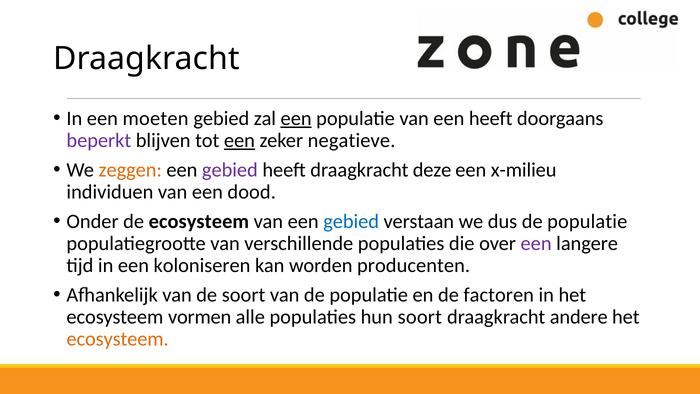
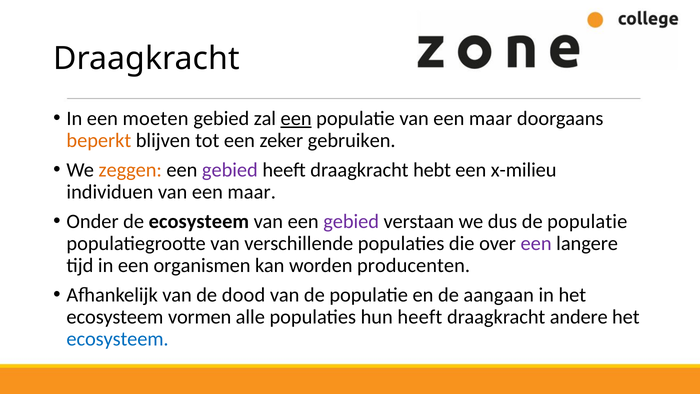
populatie van een heeft: heeft -> maar (491, 118)
beperkt colour: purple -> orange (99, 140)
een underline: present -> none (239, 140)
negatieve: negatieve -> gebruiken (352, 140)
deze: deze -> hebt (432, 170)
individuen van een dood: dood -> maar (252, 192)
gebied colour: blue -> purple (351, 221)
koloniseren: koloniseren -> organismen (202, 265)
de soort: soort -> dood (243, 295)
factoren: factoren -> aangaan (499, 295)
hun soort: soort -> heeft (420, 317)
ecosysteem colour: orange -> blue (118, 339)
